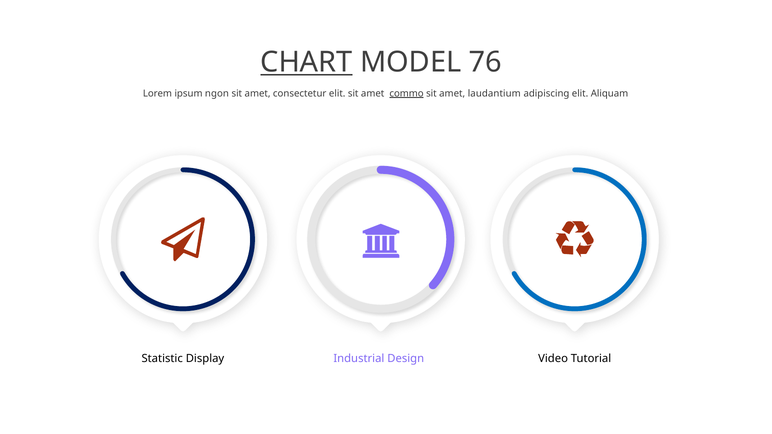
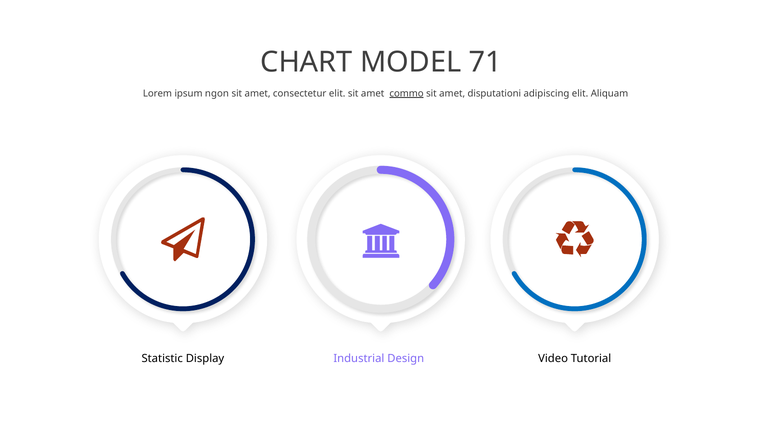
CHART underline: present -> none (306, 62)
76: 76 -> 71 (485, 62)
laudantium: laudantium -> disputationi (494, 93)
